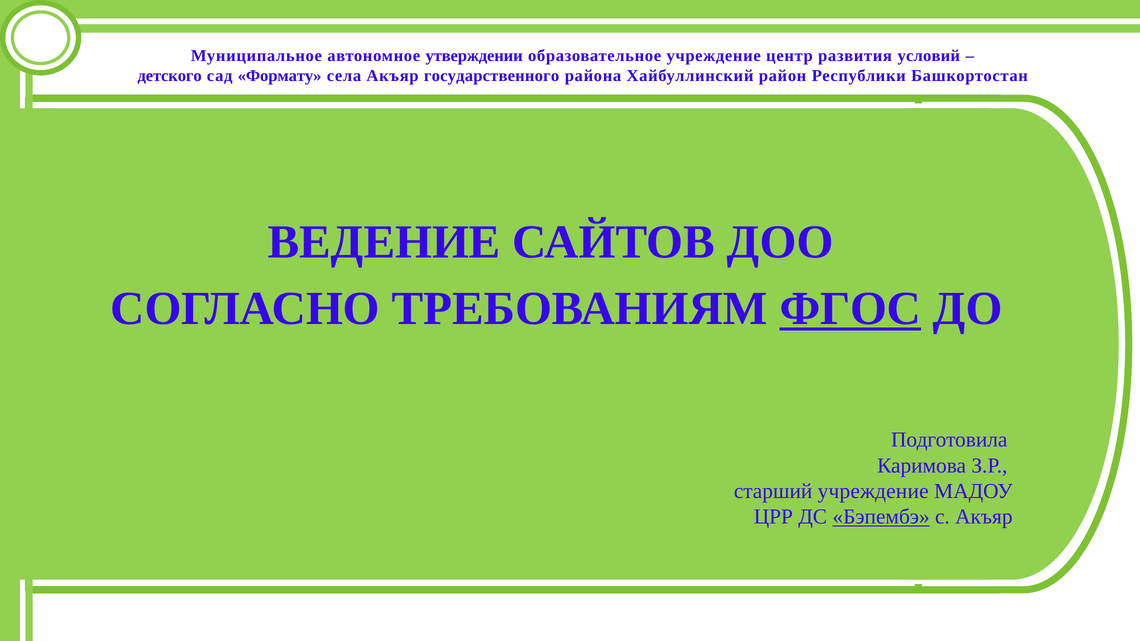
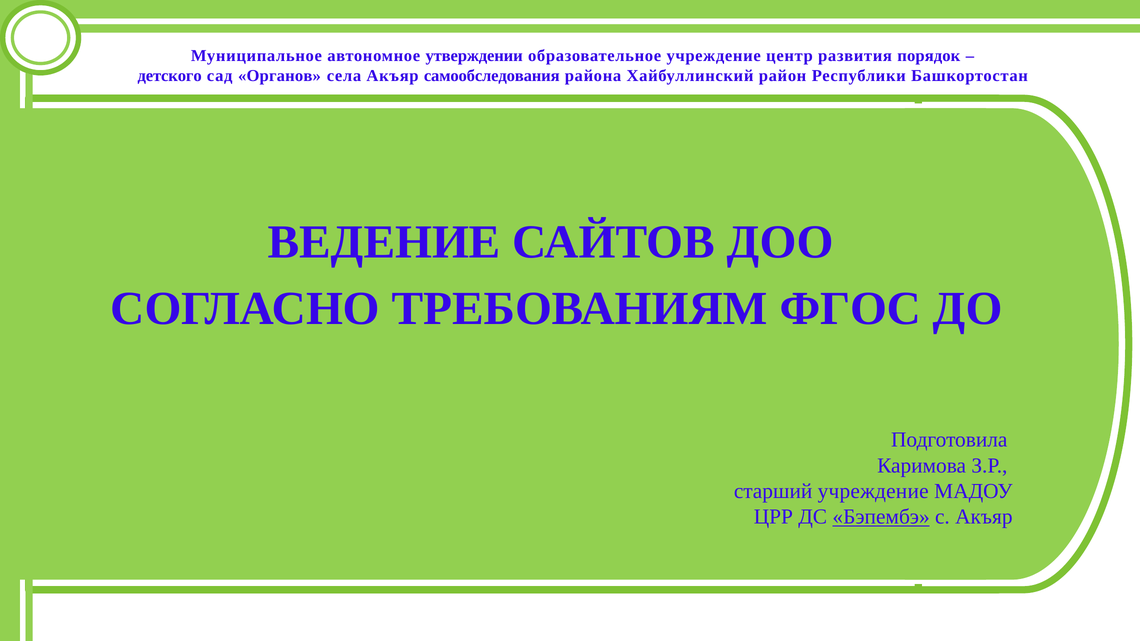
условий: условий -> порядок (929, 56)
Формату: Формату -> Органов (279, 76)
государственного: государственного -> самообследования (492, 76)
ФГОС underline: present -> none (850, 309)
